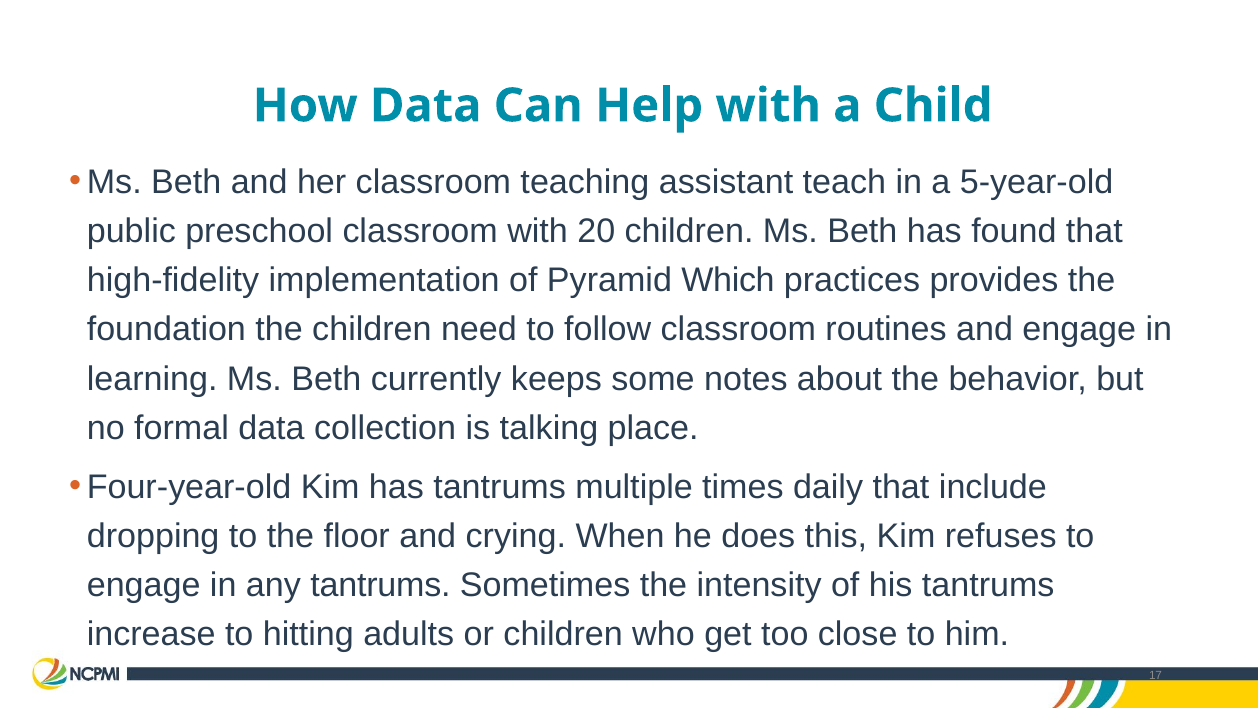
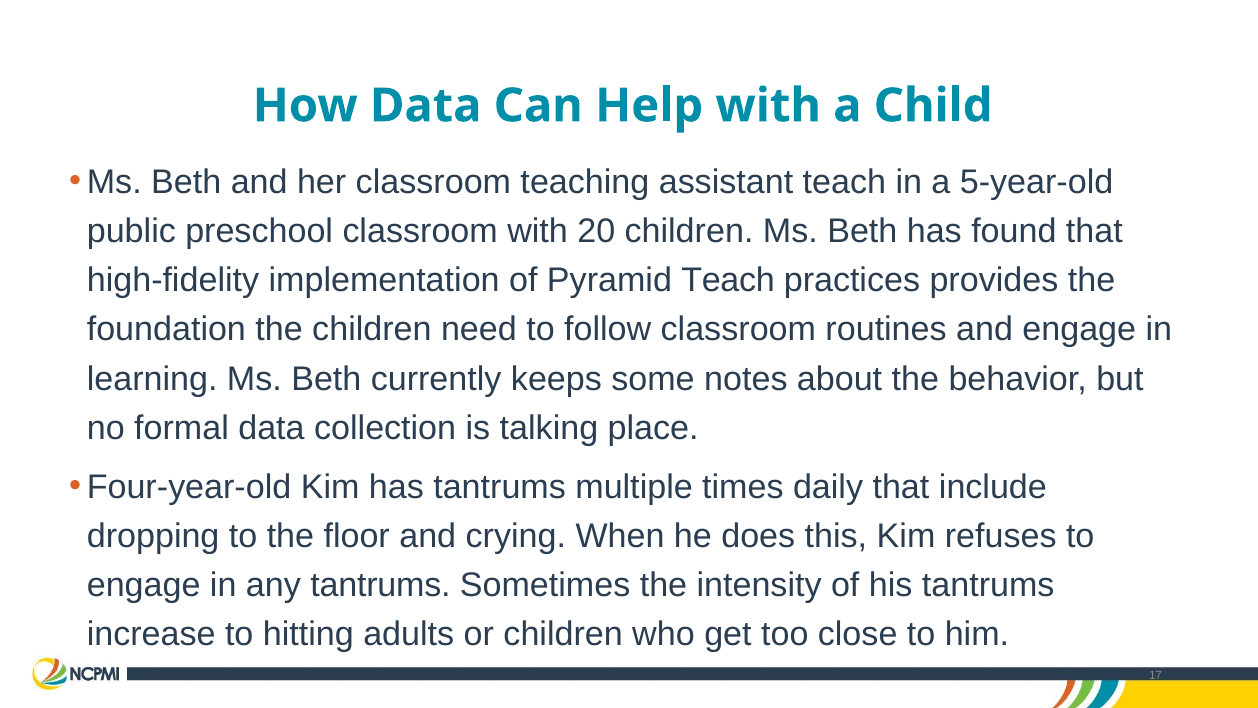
Pyramid Which: Which -> Teach (728, 281)
